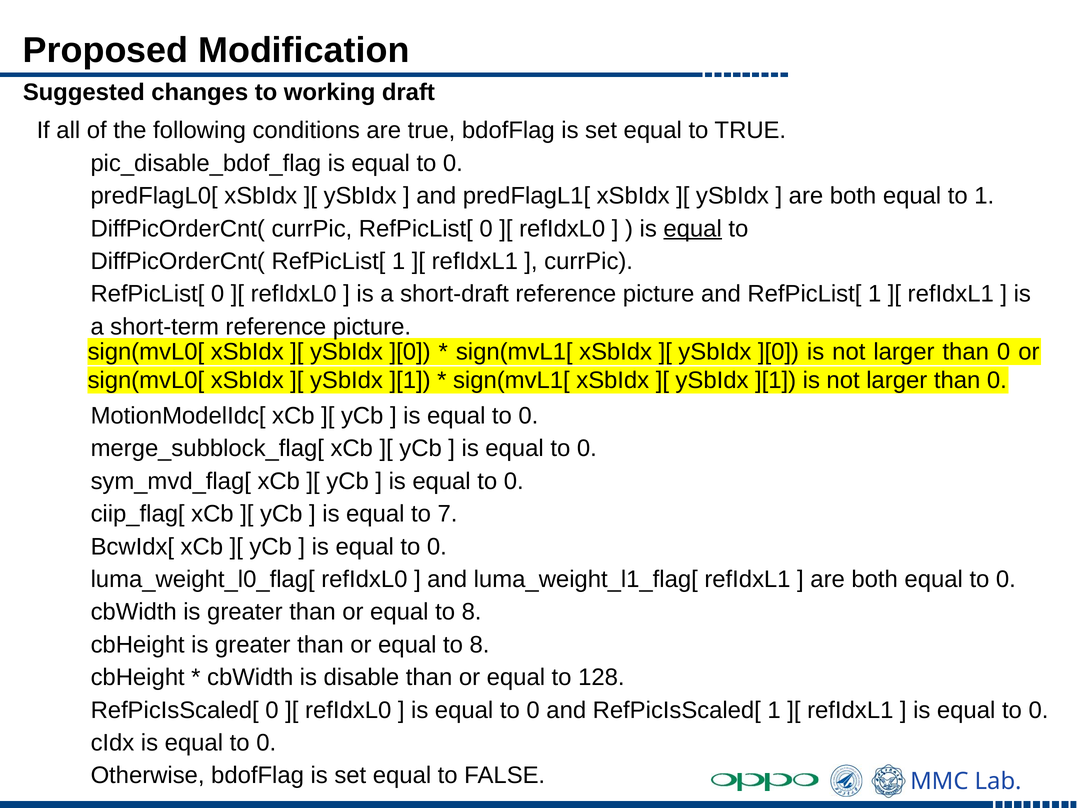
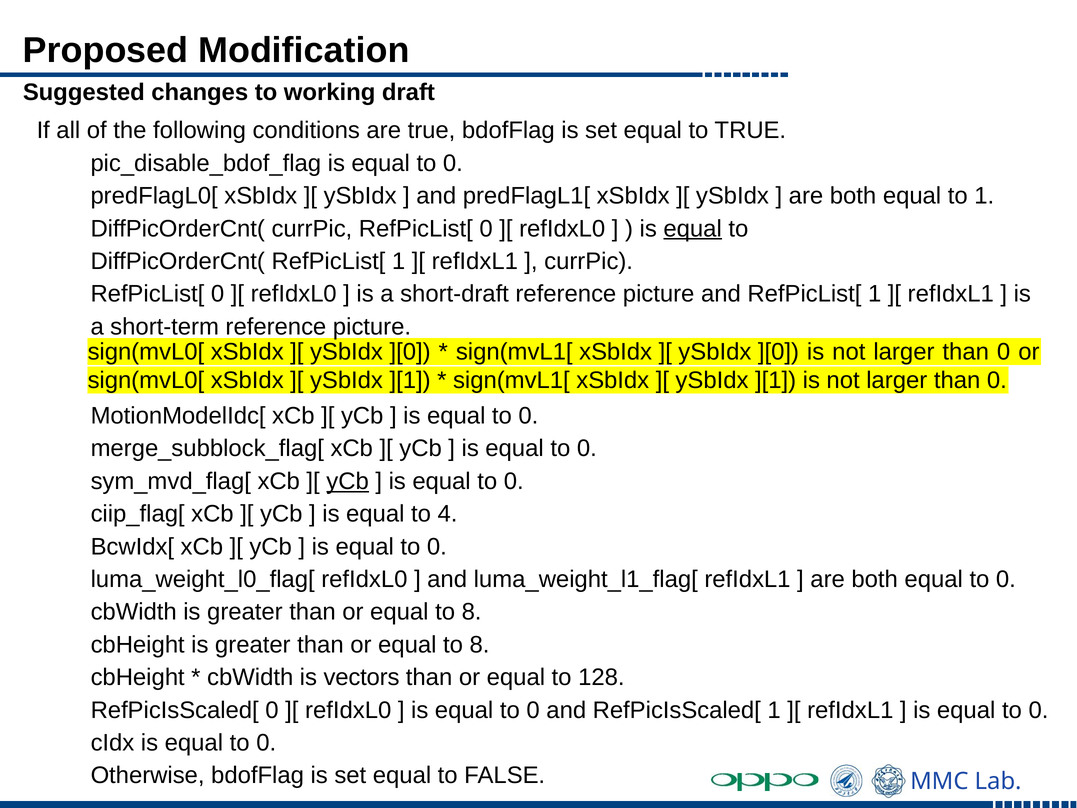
yCb underline: none -> present (348, 481)
7: 7 -> 4 (447, 514)
disable: disable -> vectors (362, 677)
